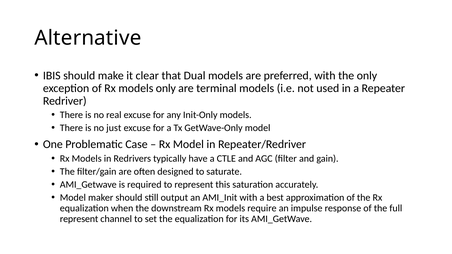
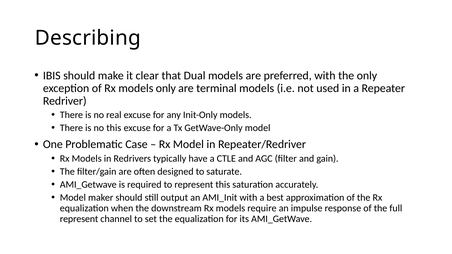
Alternative: Alternative -> Describing (88, 38)
no just: just -> this (114, 128)
